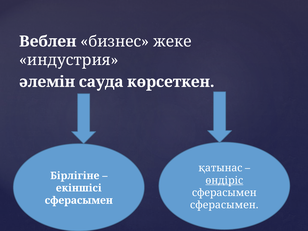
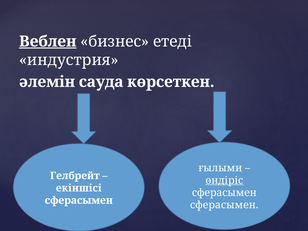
Веблен underline: none -> present (48, 41)
жеке: жеке -> етеді (173, 41)
қатынас: қатынас -> ғылыми (220, 168)
Бірлігіне: Бірлігіне -> Гелбрейт (75, 176)
